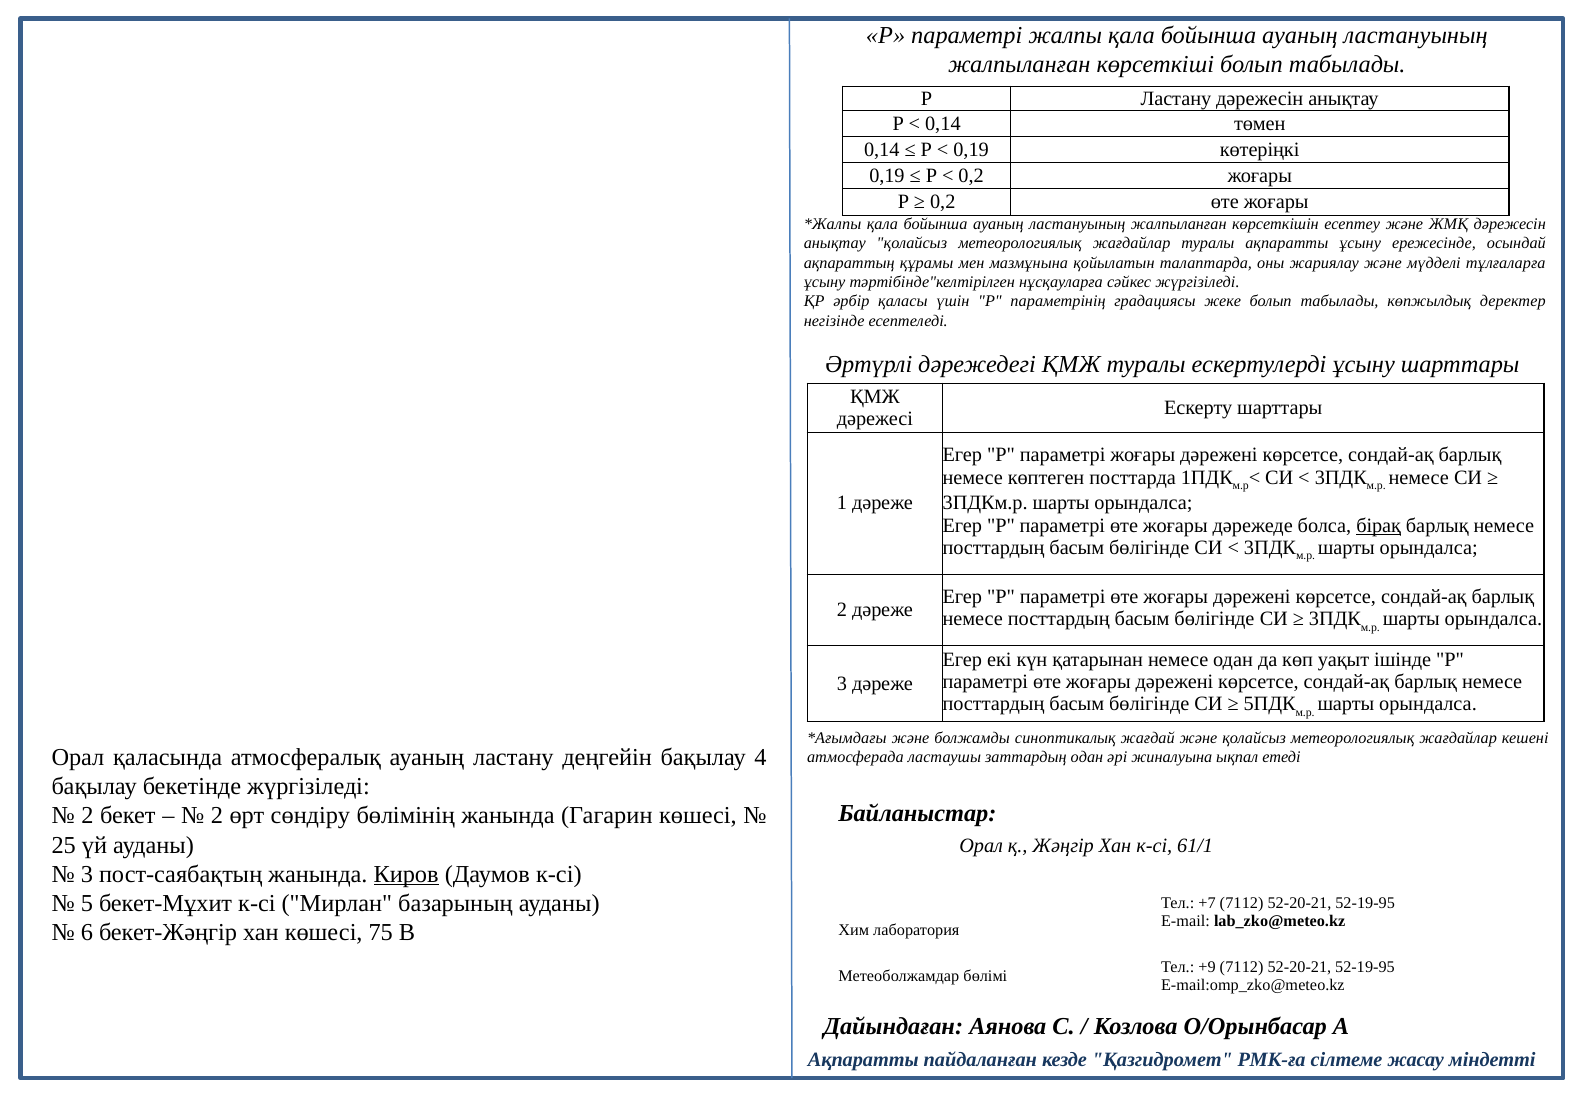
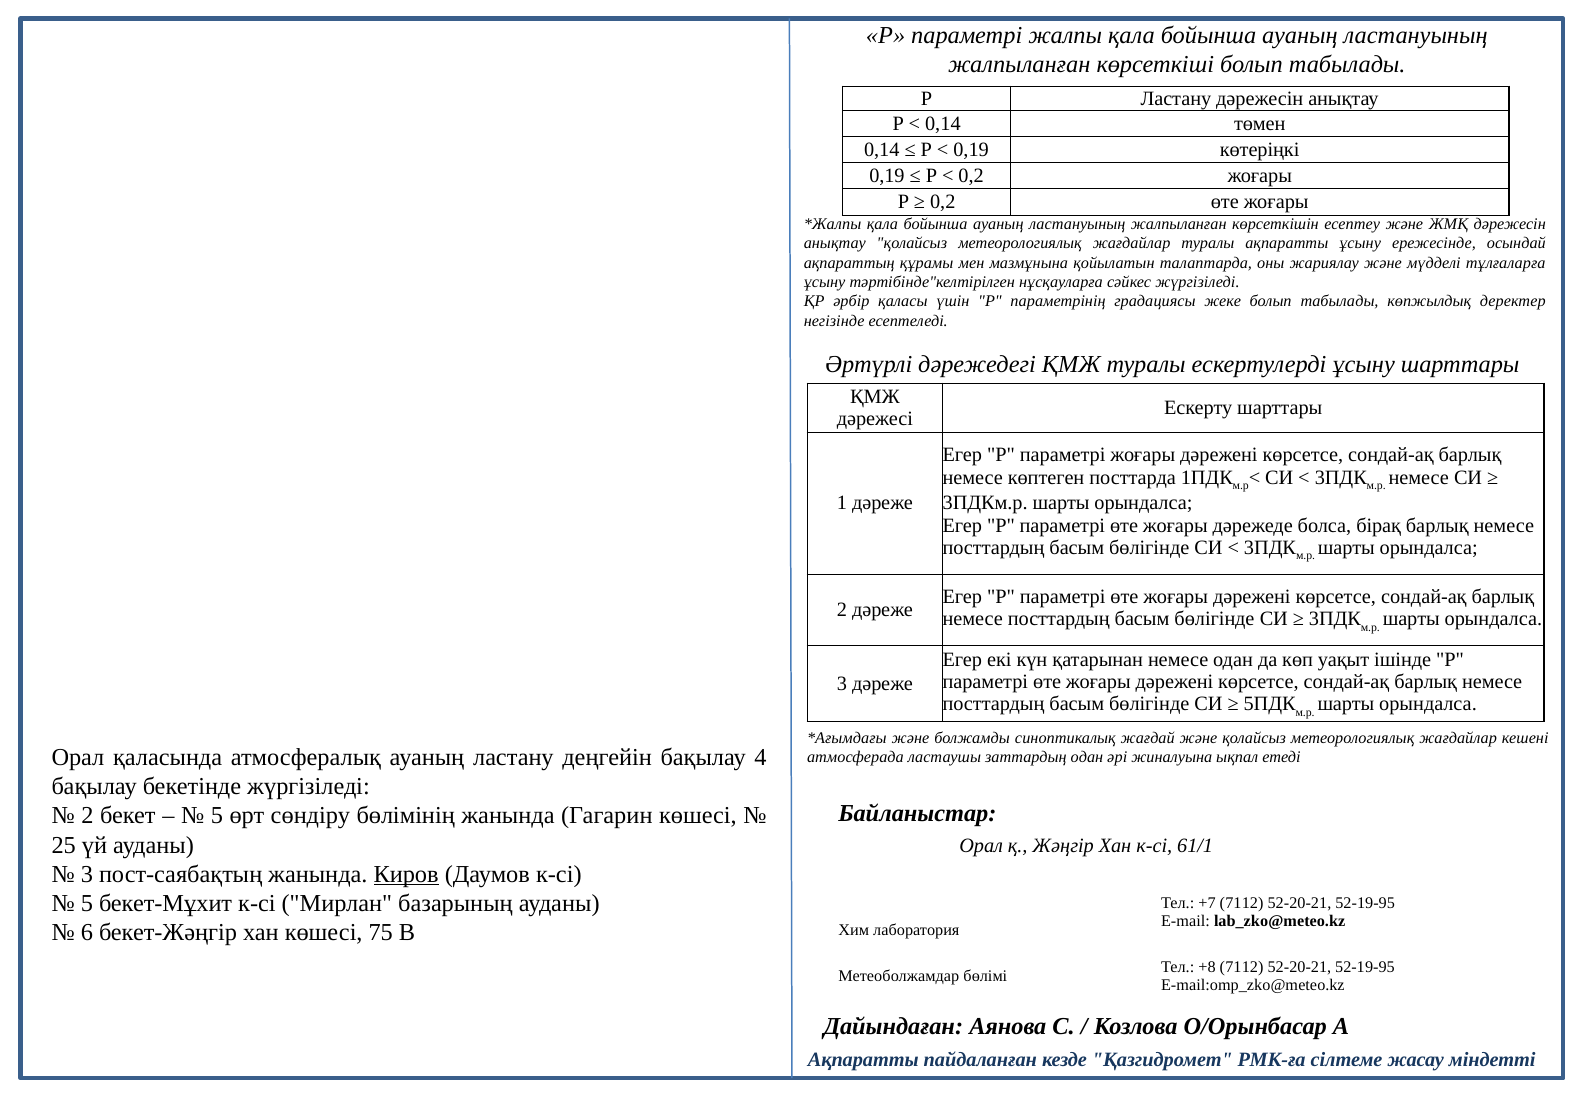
бірақ underline: present -> none (1379, 525)
2: 2 -> 5 (217, 815)
+9: +9 -> +8 (1207, 967)
